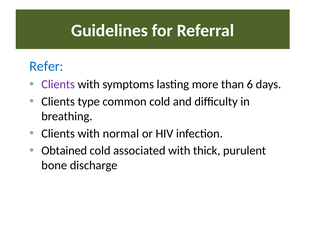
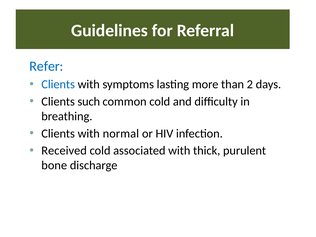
Clients colour: purple -> blue (58, 84)
6: 6 -> 2 (250, 84)
type: type -> such (89, 102)
Obtained: Obtained -> Received (64, 151)
